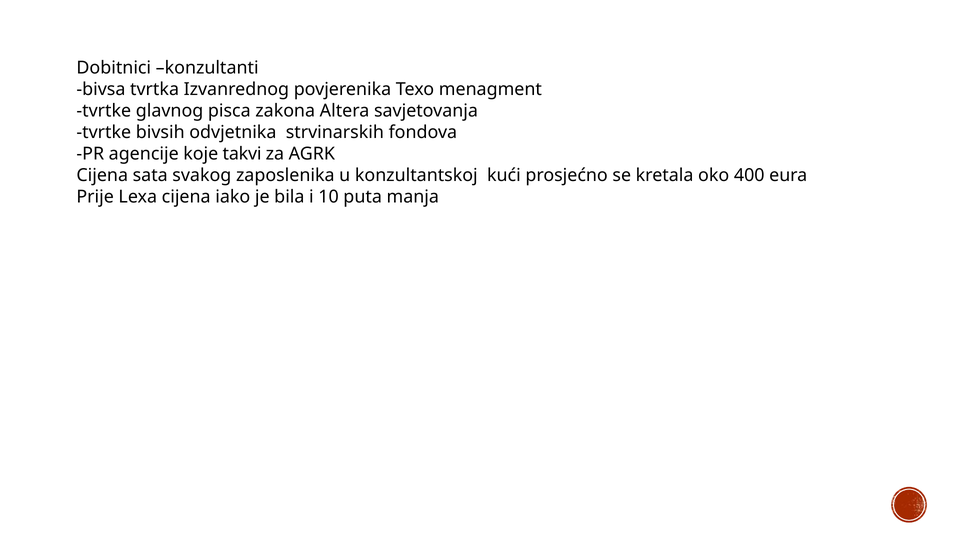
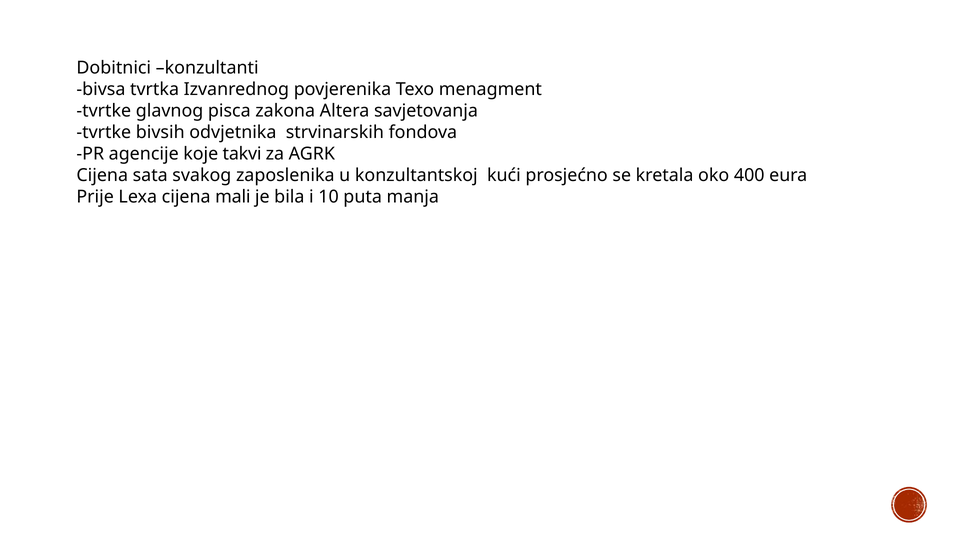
iako: iako -> mali (233, 197)
